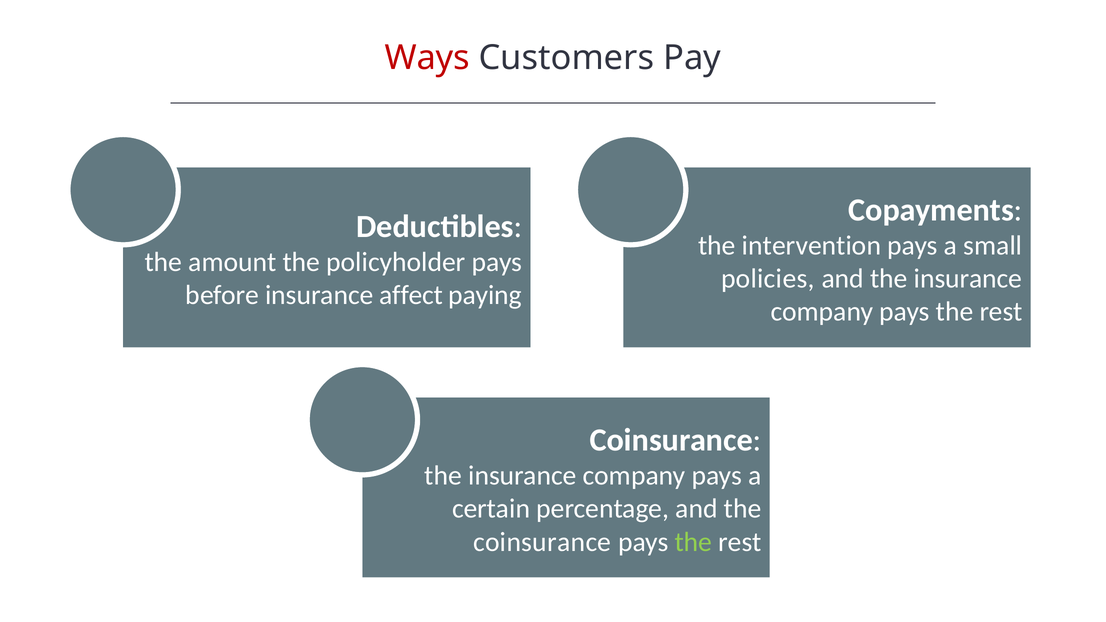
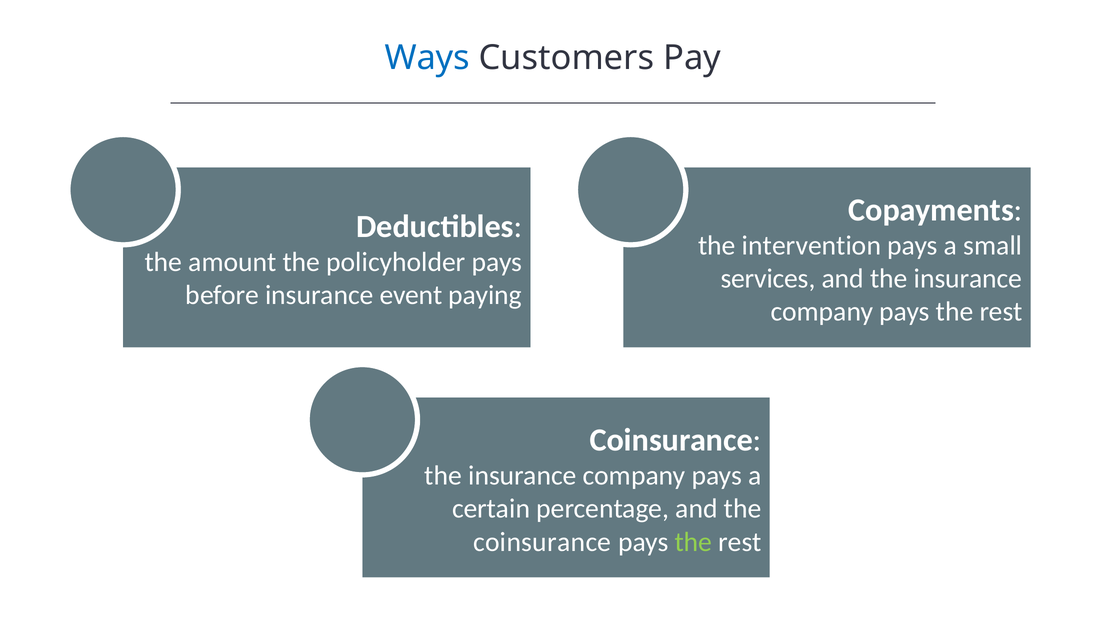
Ways colour: red -> blue (427, 58)
policies: policies -> services (768, 279)
affect: affect -> event (411, 295)
